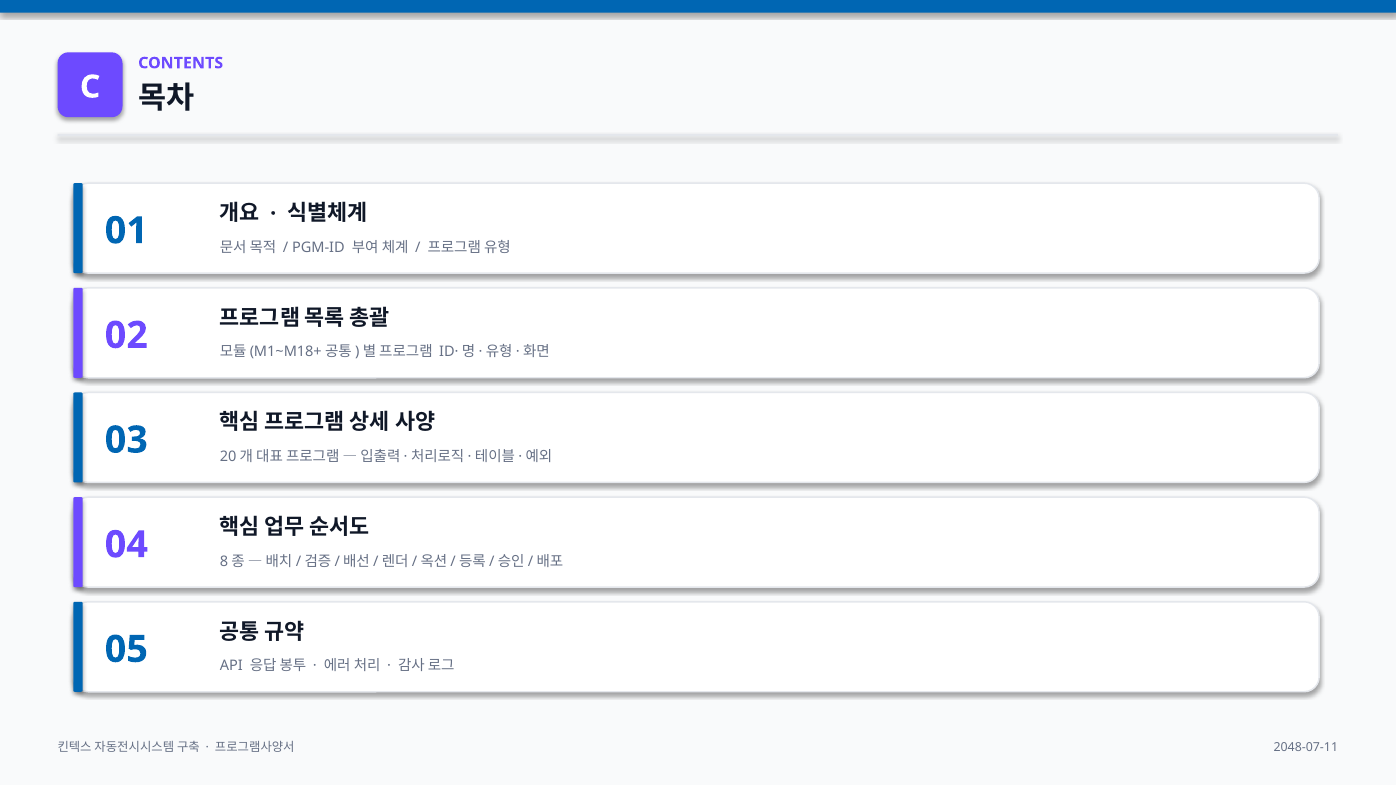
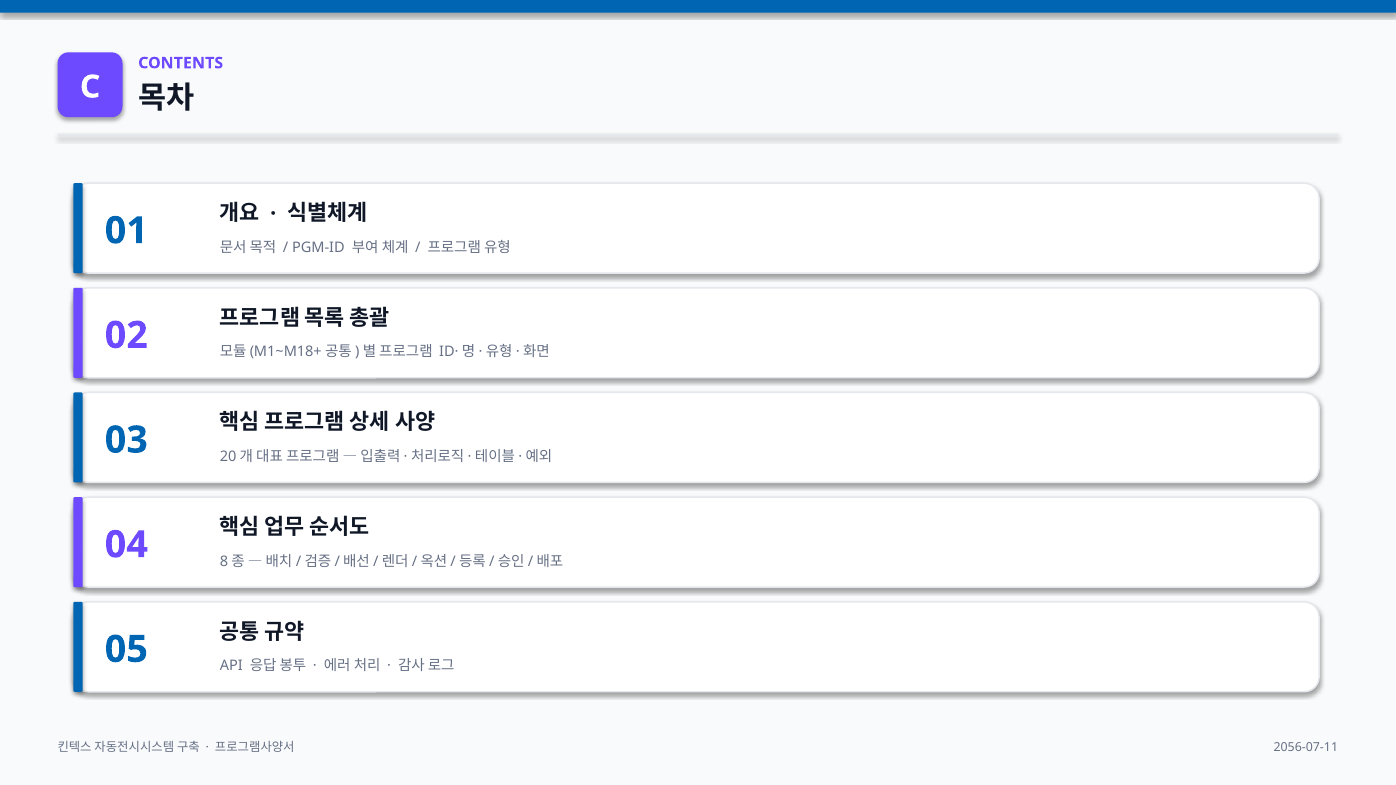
2048-07-11: 2048-07-11 -> 2056-07-11 (1306, 747)
